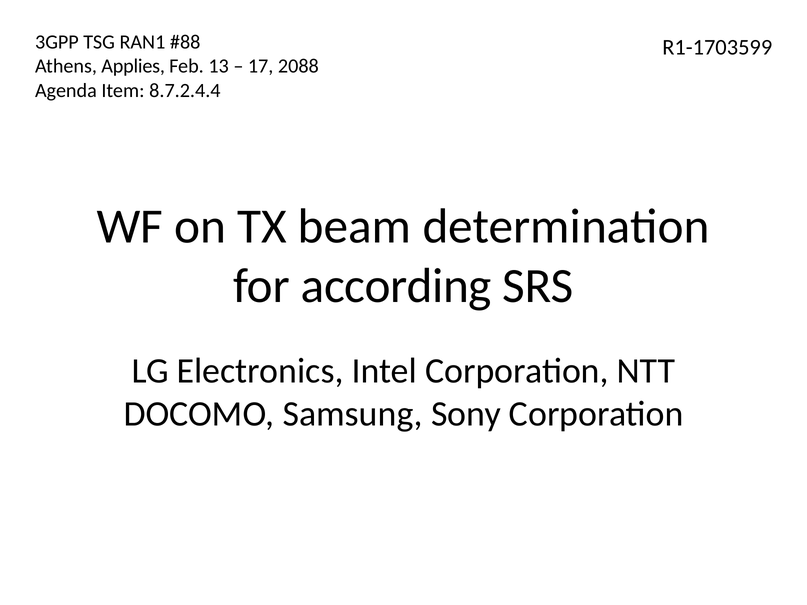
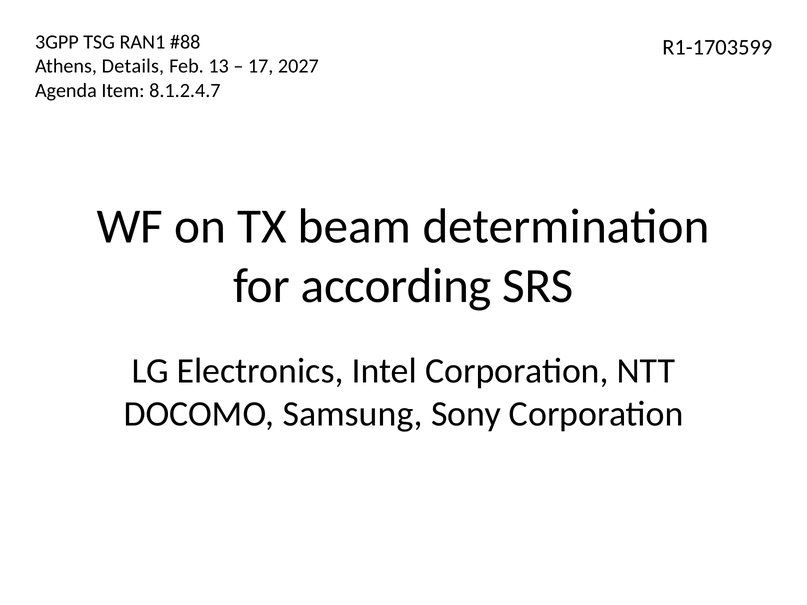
Applies: Applies -> Details (133, 66)
2088: 2088 -> 2027 (298, 66)
8.7.2.4.4: 8.7.2.4.4 -> 8.1.2.4.7 (185, 90)
